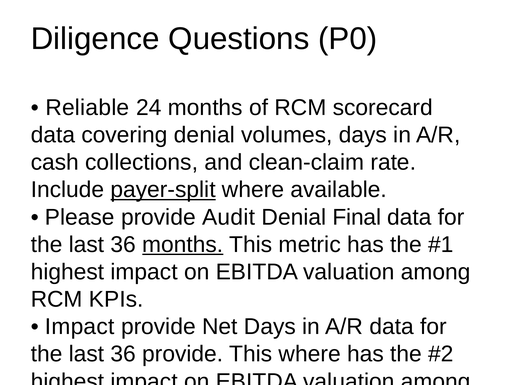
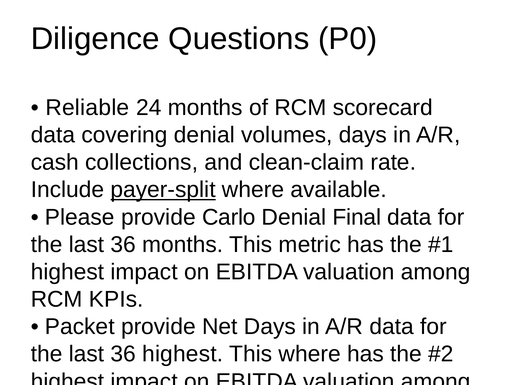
Audit: Audit -> Carlo (229, 217)
months underline: present -> none (183, 244)
Impact: Impact -> Packet (80, 327)
36 provide: provide -> highest (183, 354)
